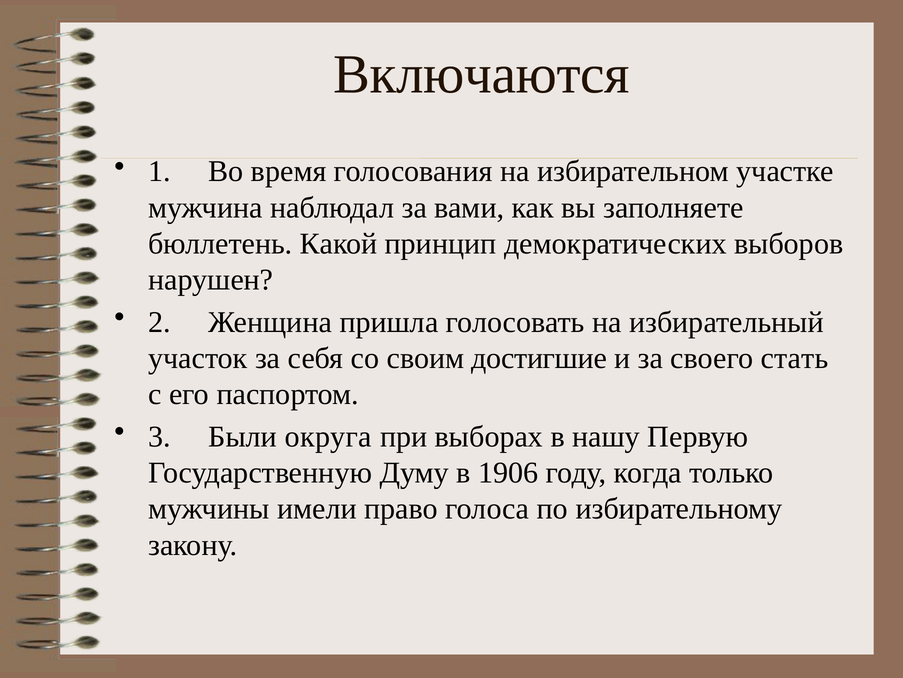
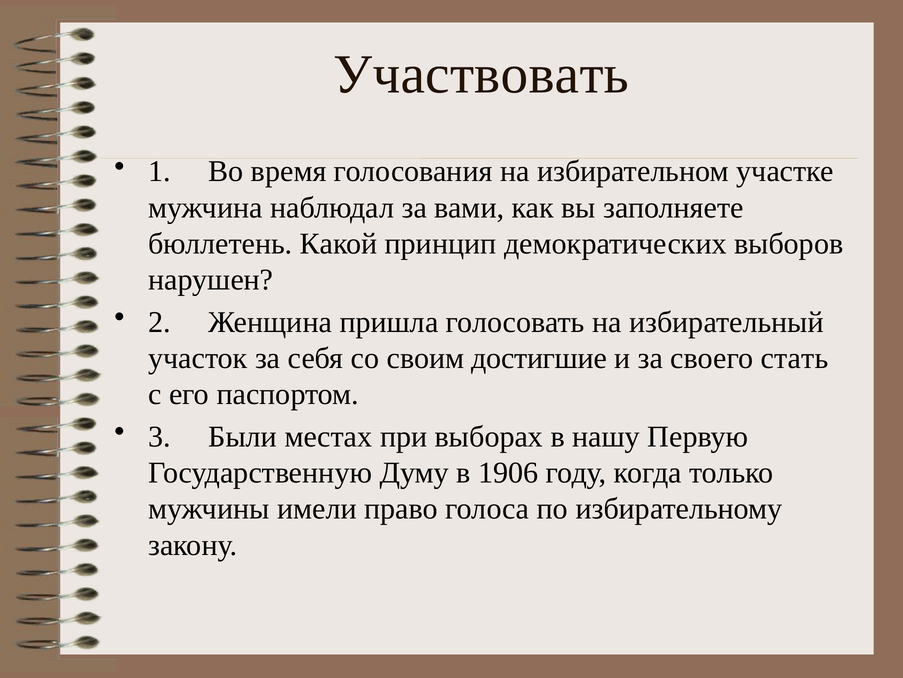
Включаются: Включаются -> Участвовать (481, 75)
округа: округа -> местах (328, 436)
